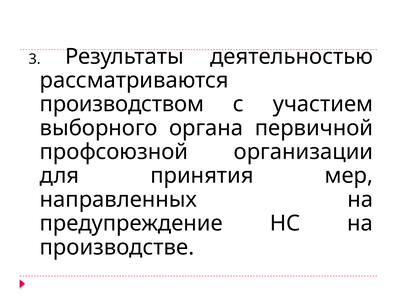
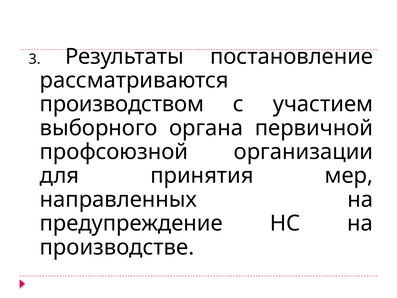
деятельностью: деятельностью -> постановление (292, 56)
